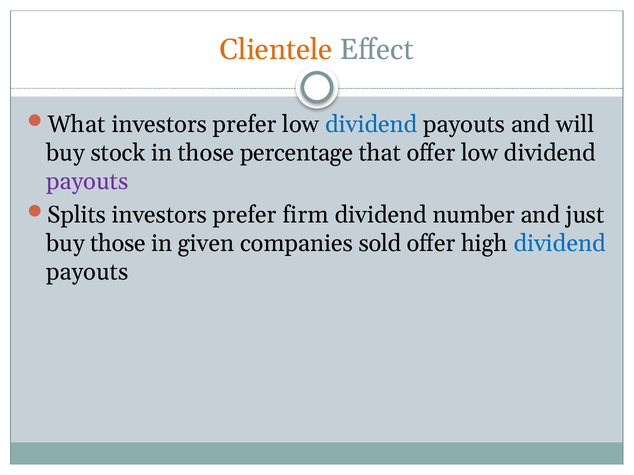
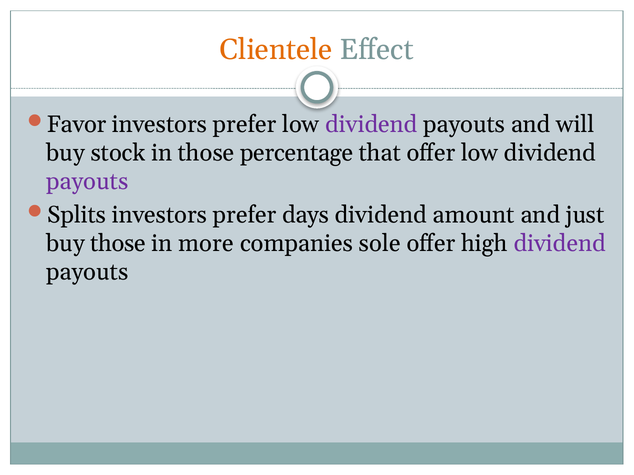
What: What -> Favor (77, 125)
dividend colour: blue -> purple (371, 125)
firm: firm -> days (306, 215)
number: number -> amount (474, 215)
given: given -> more (206, 244)
sold: sold -> sole (380, 244)
dividend colour: blue -> purple (560, 244)
